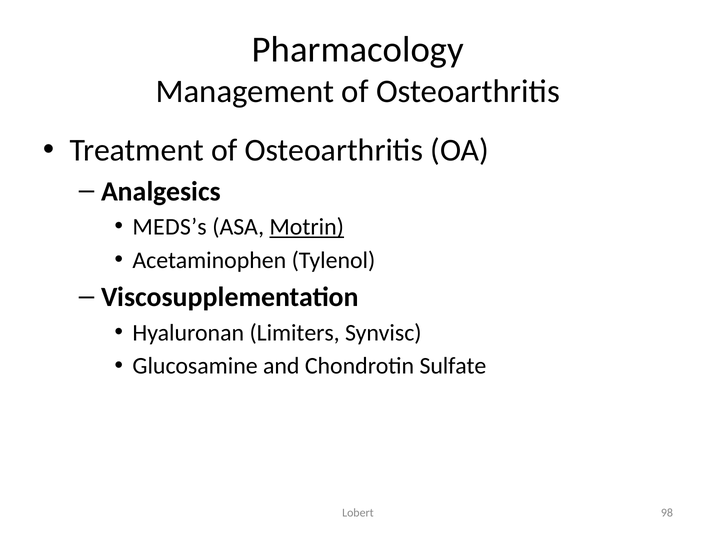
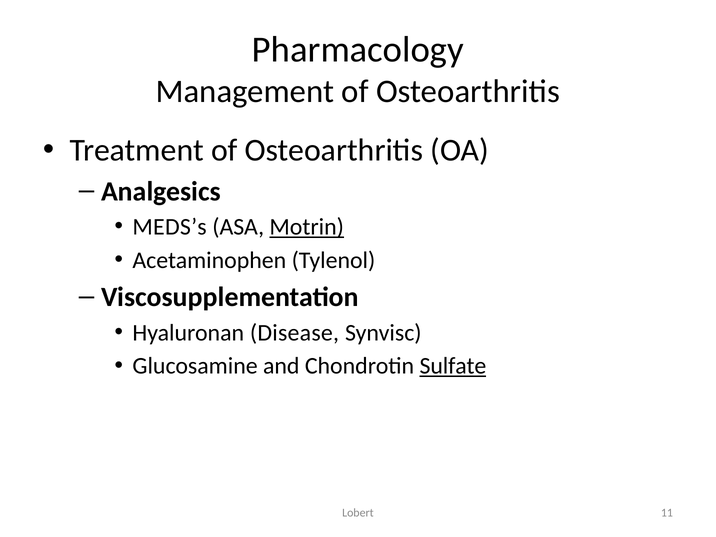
Limiters: Limiters -> Disease (294, 333)
Sulfate underline: none -> present (453, 366)
98: 98 -> 11 (667, 513)
